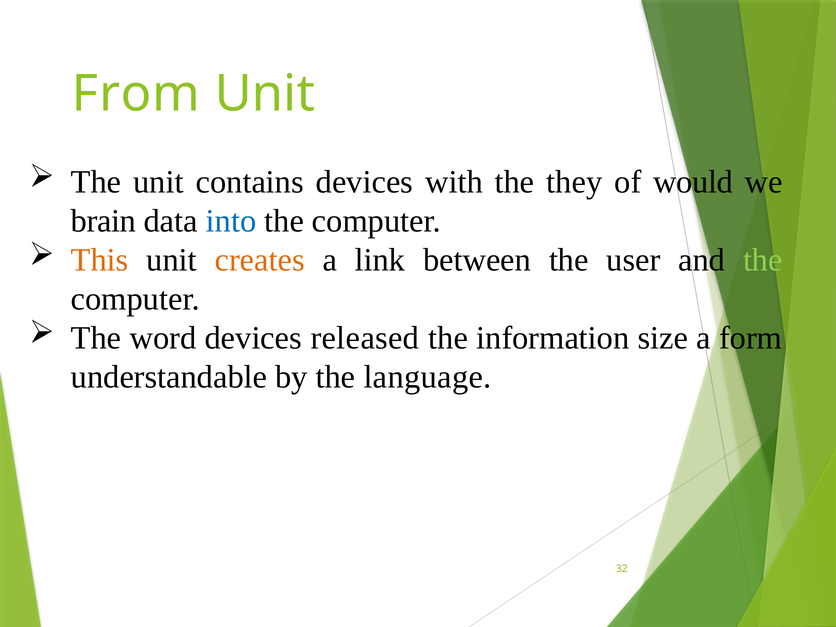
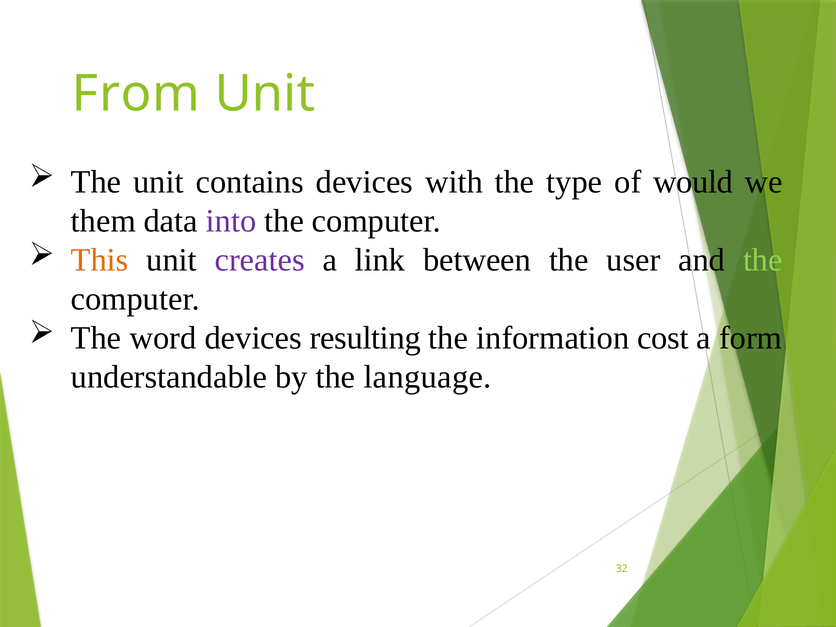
they: they -> type (574, 182)
brain: brain -> them (103, 221)
into colour: blue -> purple (231, 221)
creates colour: orange -> purple (260, 260)
released: released -> resulting (365, 338)
size: size -> cost (663, 338)
